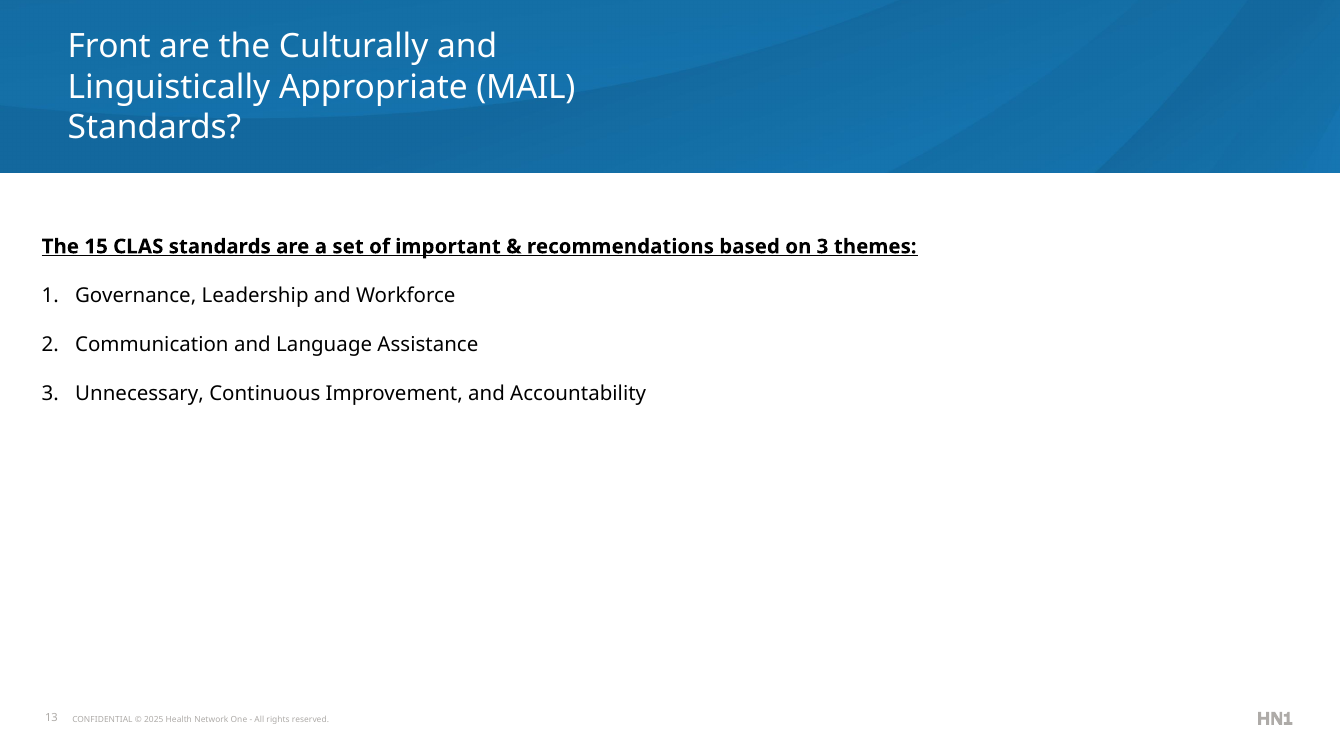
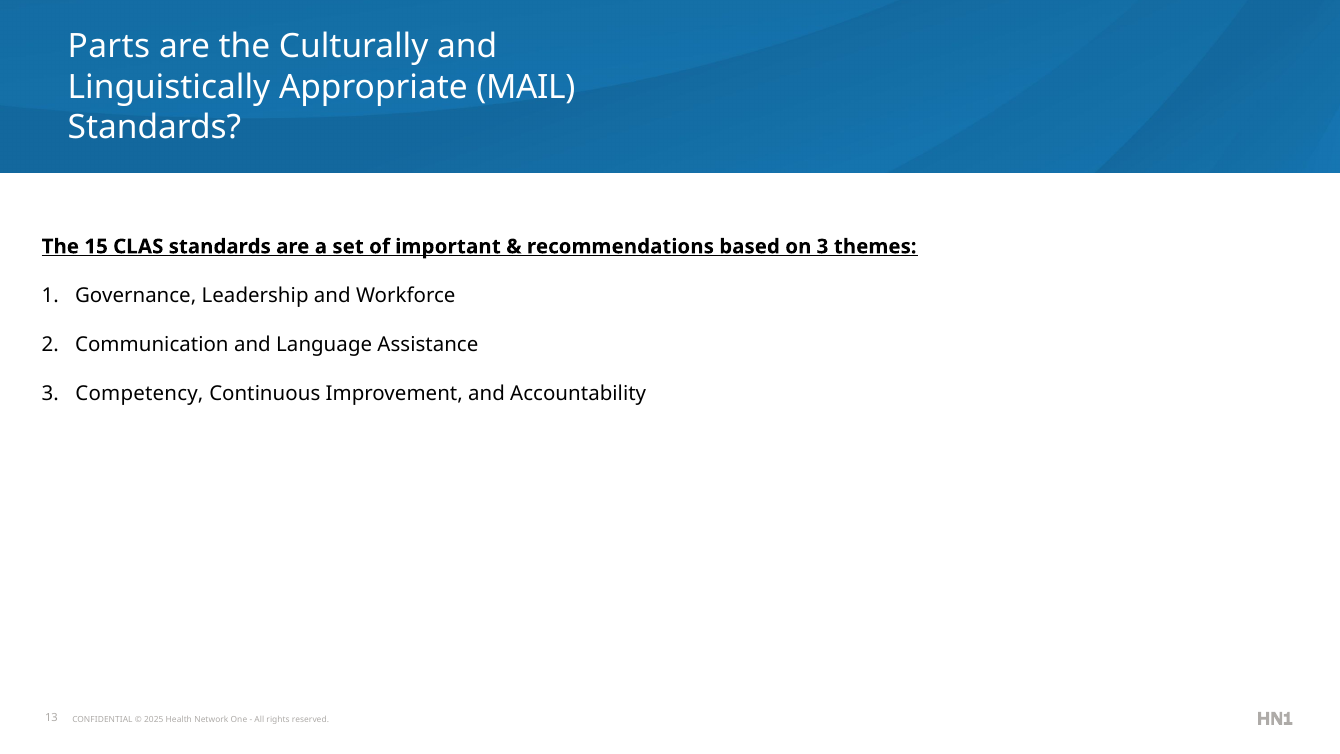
Front: Front -> Parts (109, 47)
Unnecessary: Unnecessary -> Competency (139, 394)
